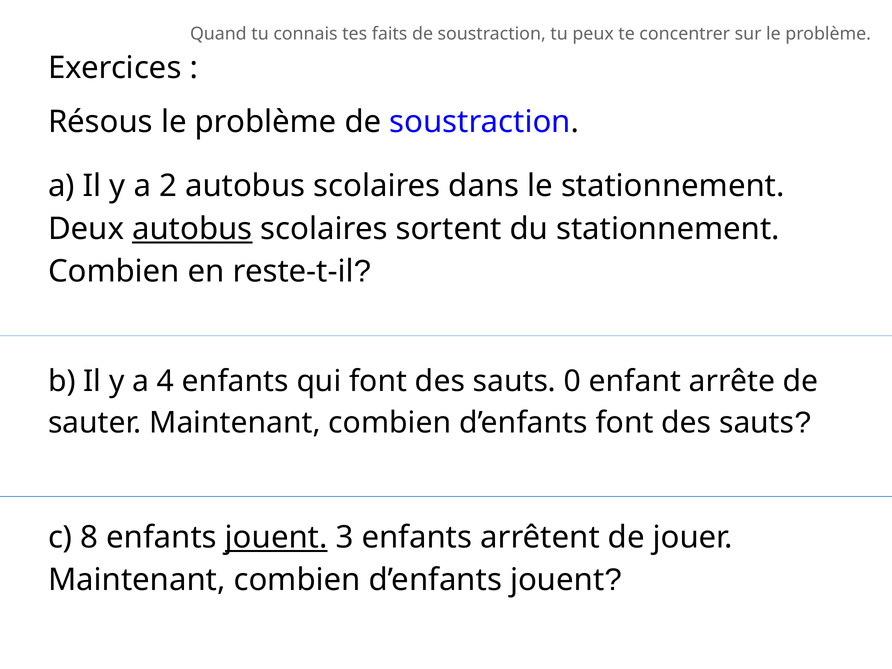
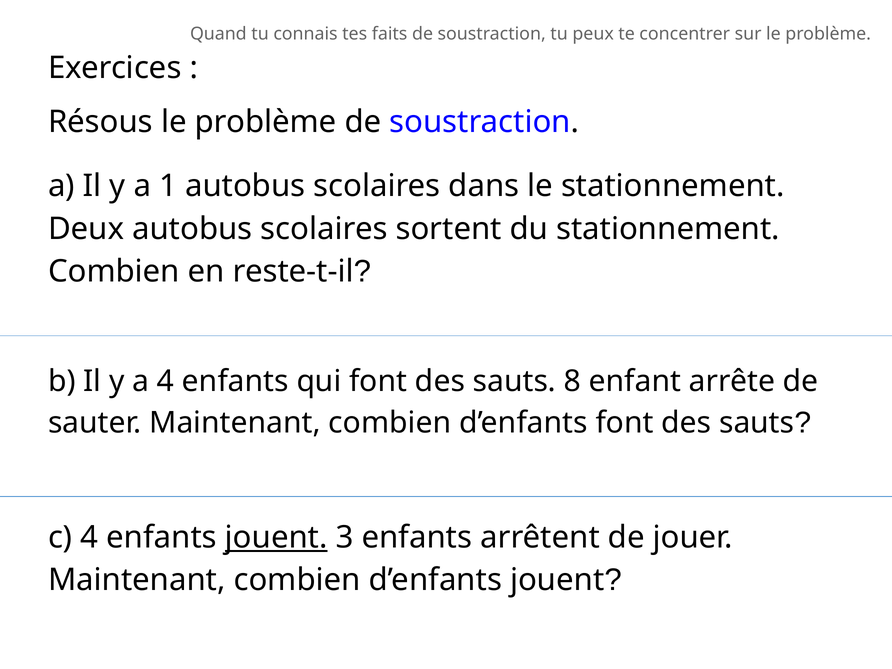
2: 2 -> 1 (168, 186)
autobus underline: present -> none (192, 229)
0: 0 -> 8 (572, 382)
c 8: 8 -> 4 (89, 537)
